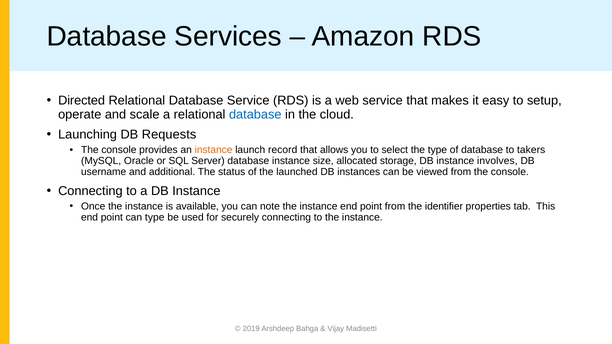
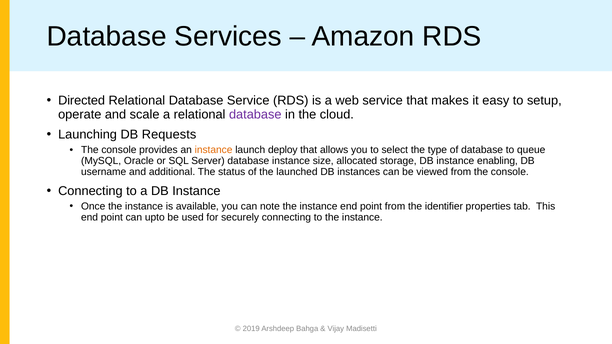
database colour: blue -> purple (255, 115)
record: record -> deploy (283, 150)
takers: takers -> queue (531, 150)
involves: involves -> enabling (497, 161)
can type: type -> upto (155, 218)
